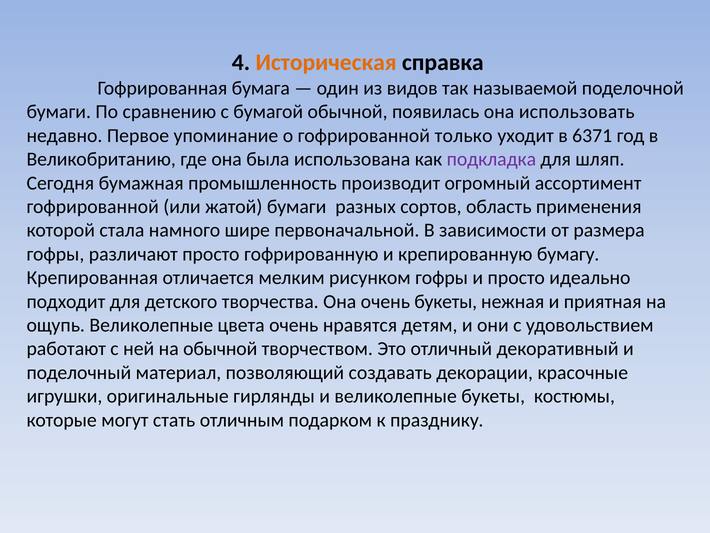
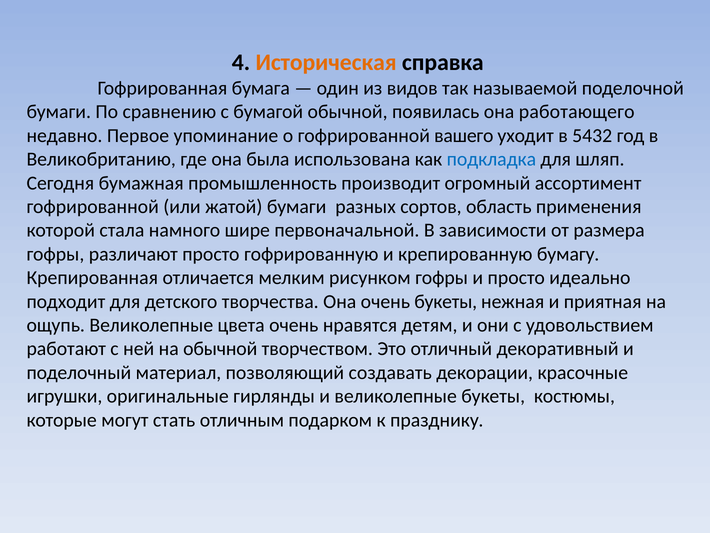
использовать: использовать -> работающего (577, 112)
только: только -> вашего (464, 136)
6371: 6371 -> 5432 (592, 136)
подкладка colour: purple -> blue (491, 159)
